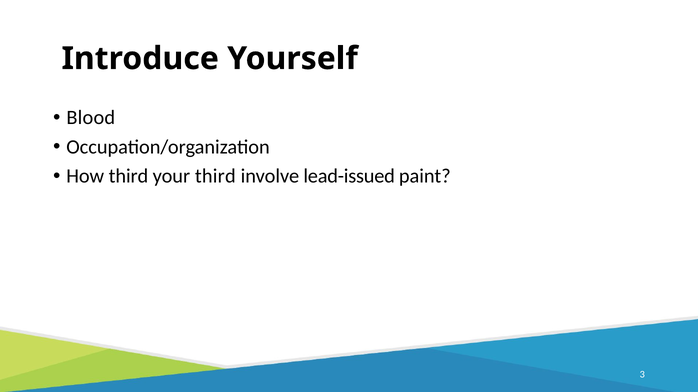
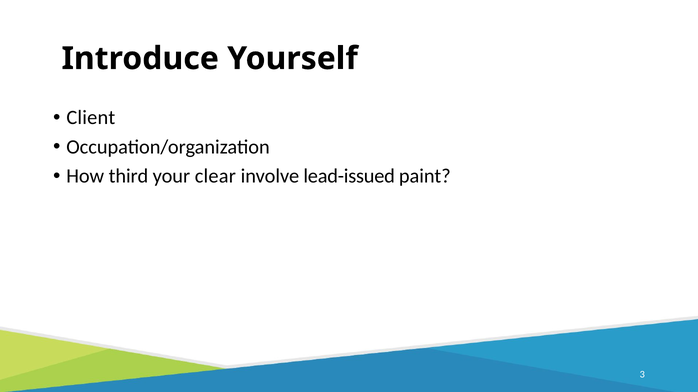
Blood: Blood -> Client (91, 118)
your third: third -> clear (215, 176)
